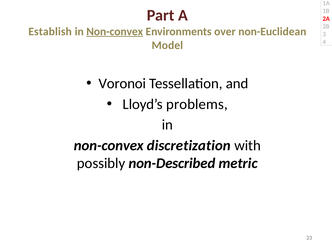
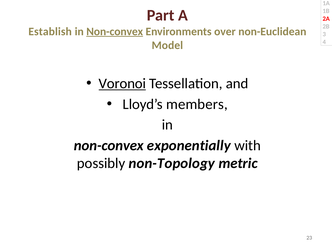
Voronoi underline: none -> present (122, 83)
problems: problems -> members (197, 104)
discretization: discretization -> exponentially (189, 146)
non-Described: non-Described -> non-Topology (172, 163)
